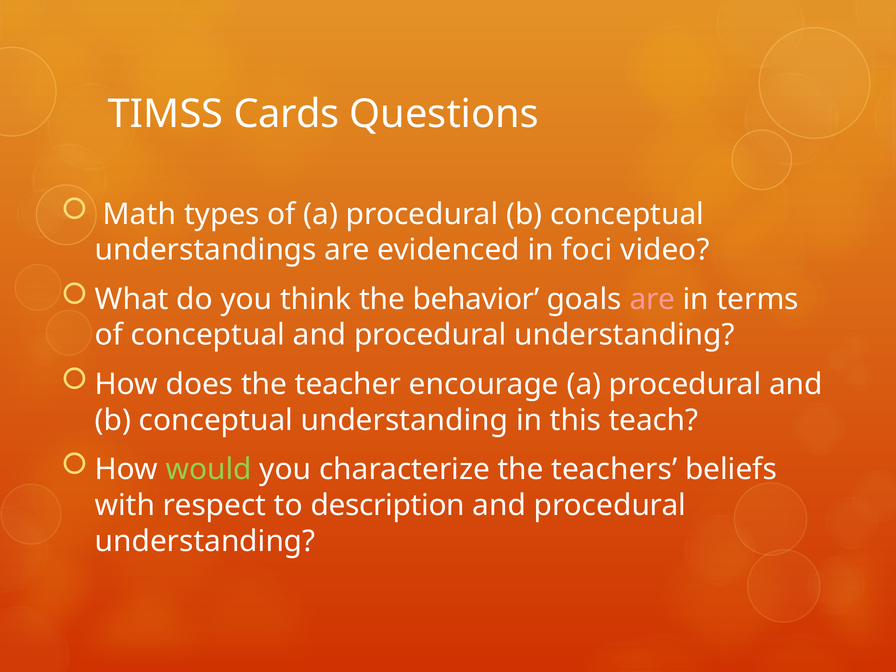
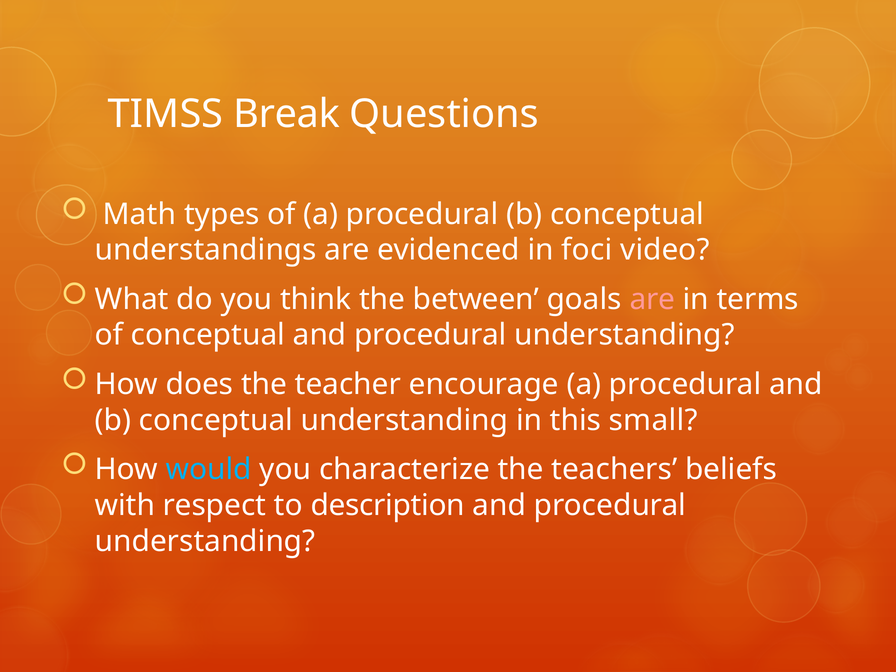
Cards: Cards -> Break (287, 114)
behavior: behavior -> between (476, 299)
teach: teach -> small (653, 420)
would colour: light green -> light blue (209, 470)
